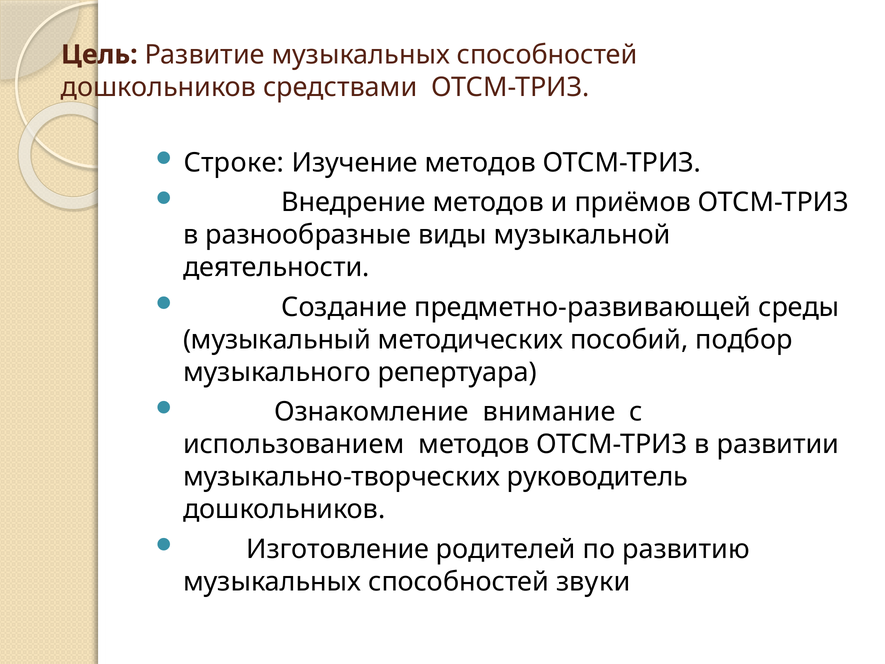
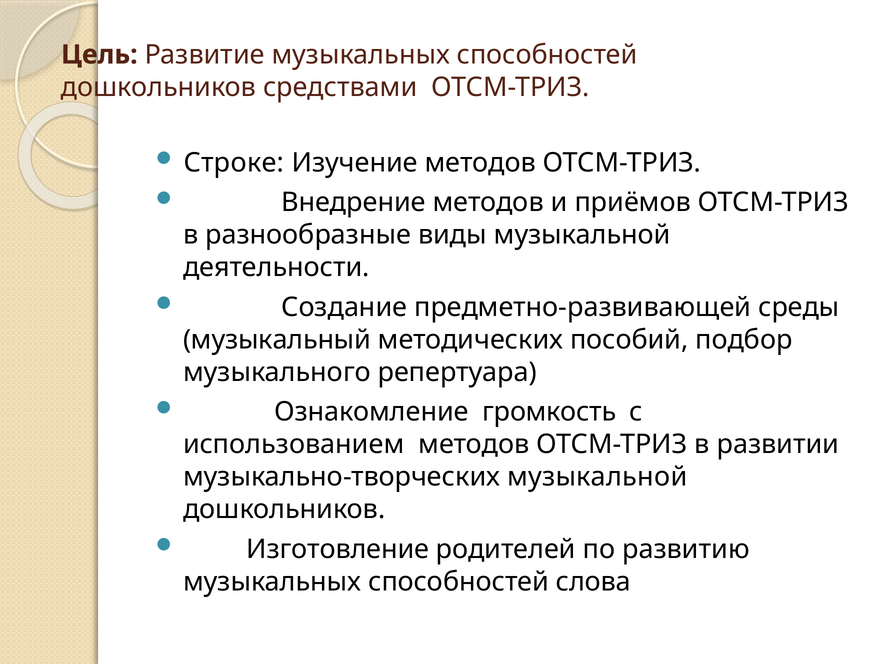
внимание: внимание -> громкость (549, 412)
музыкально-творческих руководитель: руководитель -> музыкальной (597, 477)
звуки: звуки -> слова (593, 581)
